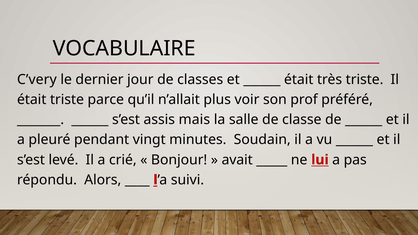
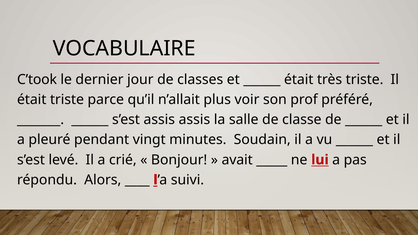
C’very: C’very -> C’took (37, 80)
assis mais: mais -> assis (194, 120)
